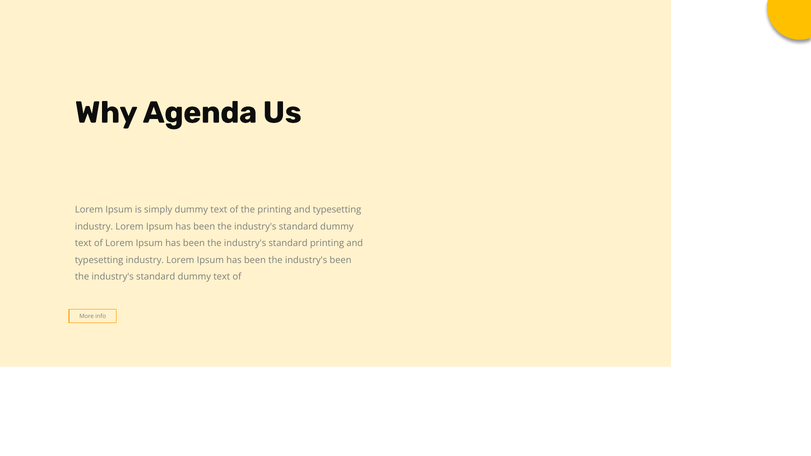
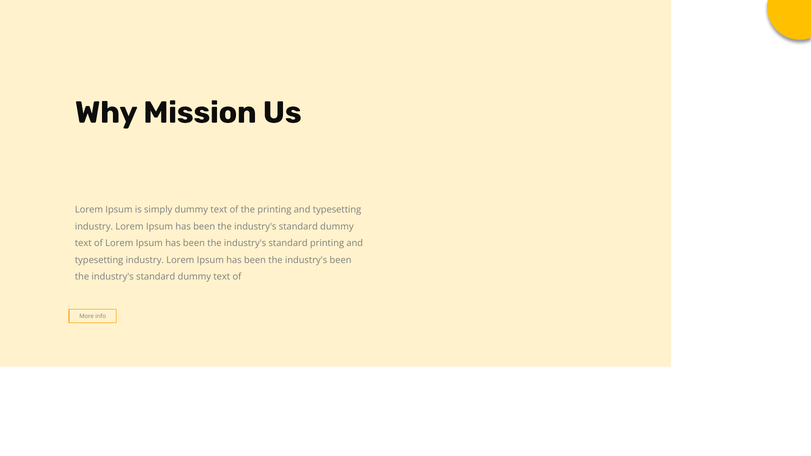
Agenda: Agenda -> Mission (200, 113)
